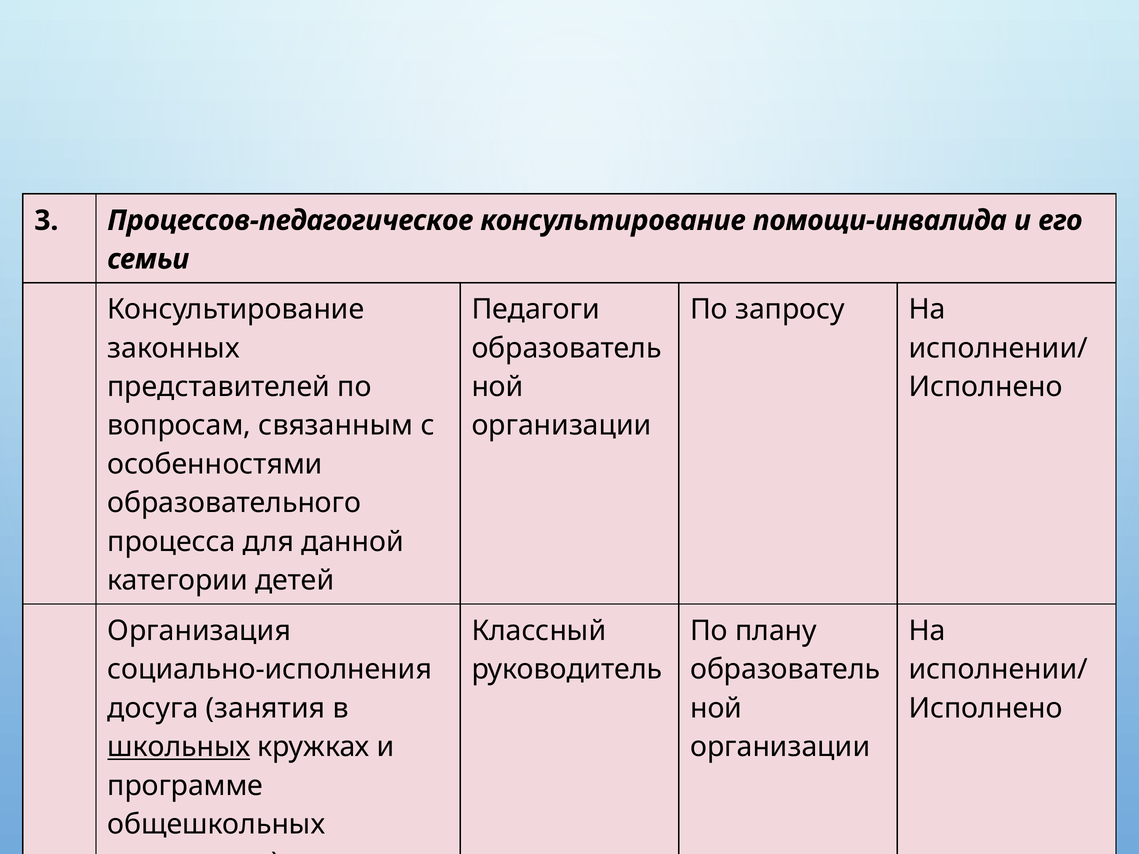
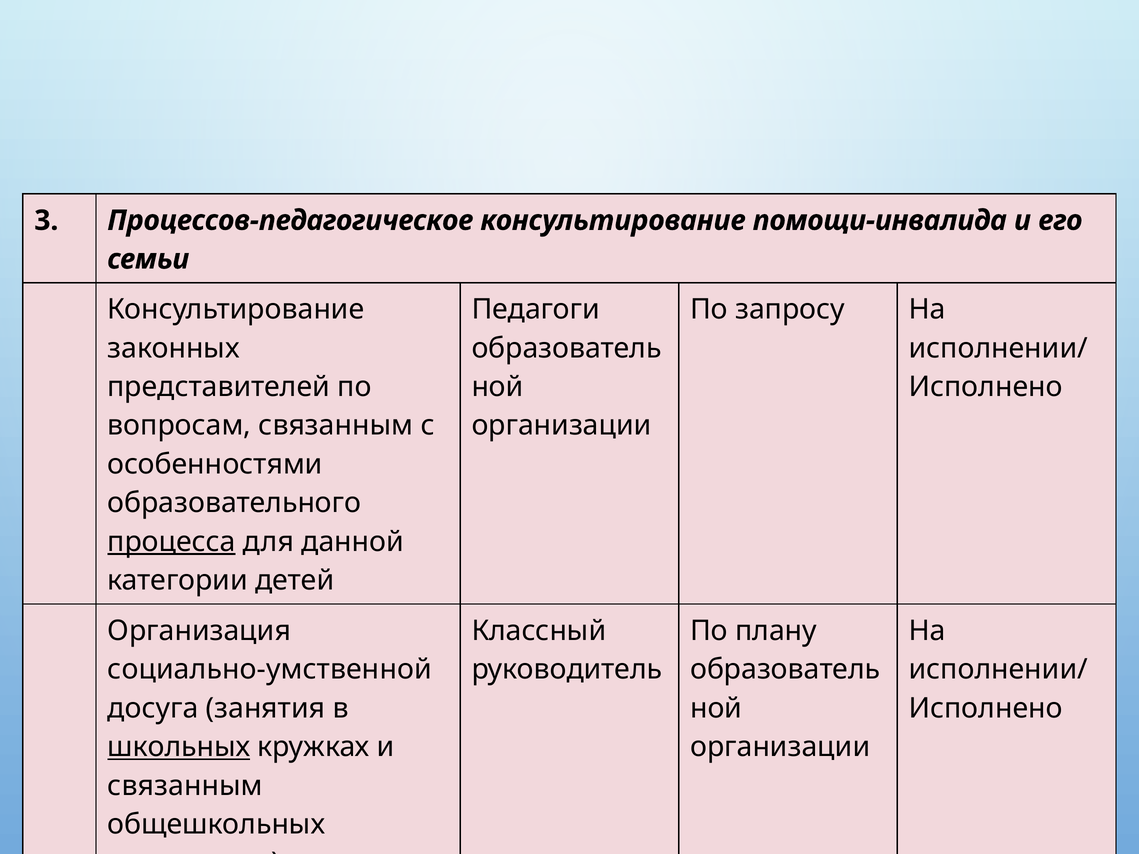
процесса underline: none -> present (172, 542)
социально-исполнения: социально-исполнения -> социально-умственной (270, 670)
программе: программе -> связанным (185, 786)
